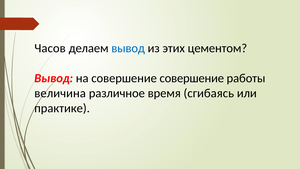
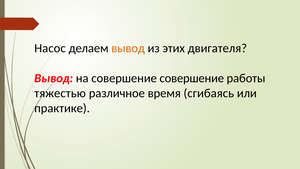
Часов: Часов -> Насос (50, 48)
вывод colour: blue -> orange (128, 48)
цементом: цементом -> двигателя (217, 48)
величина: величина -> тяжестью (60, 93)
